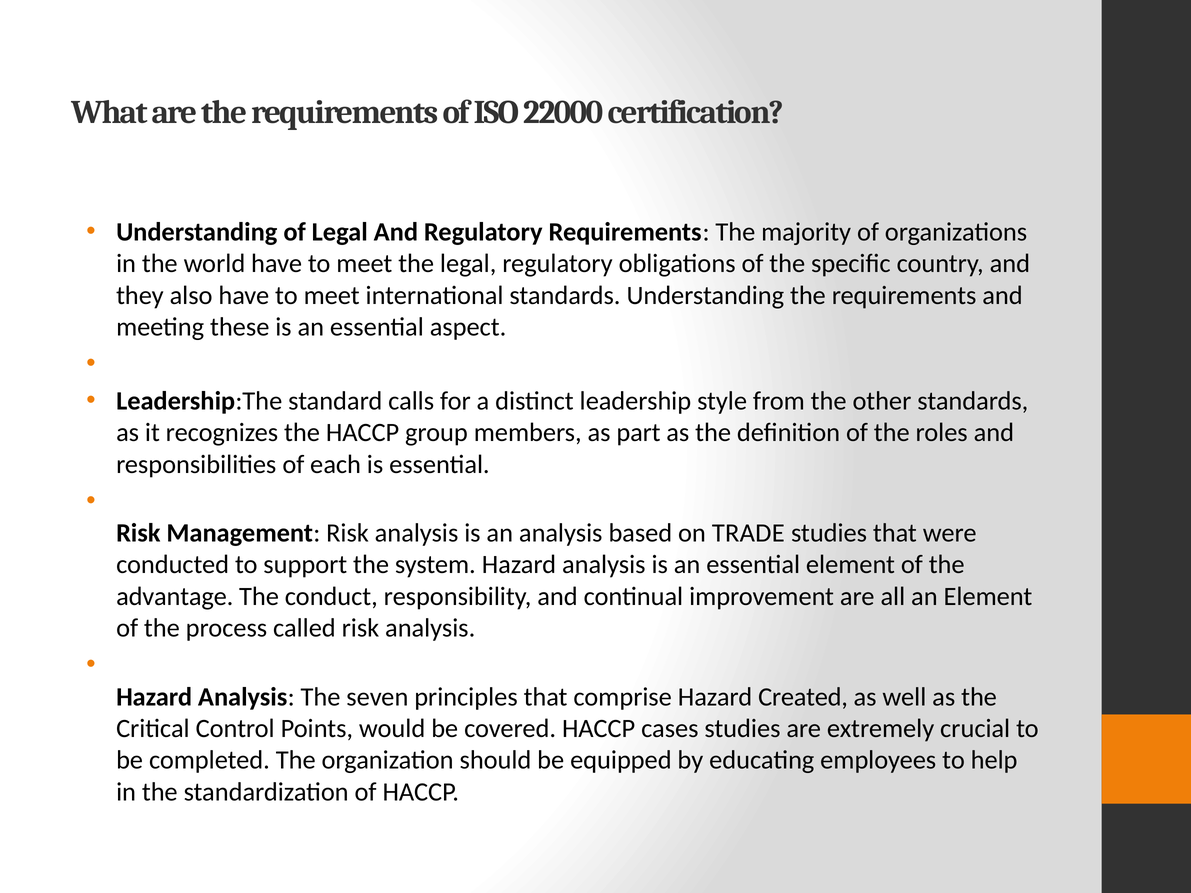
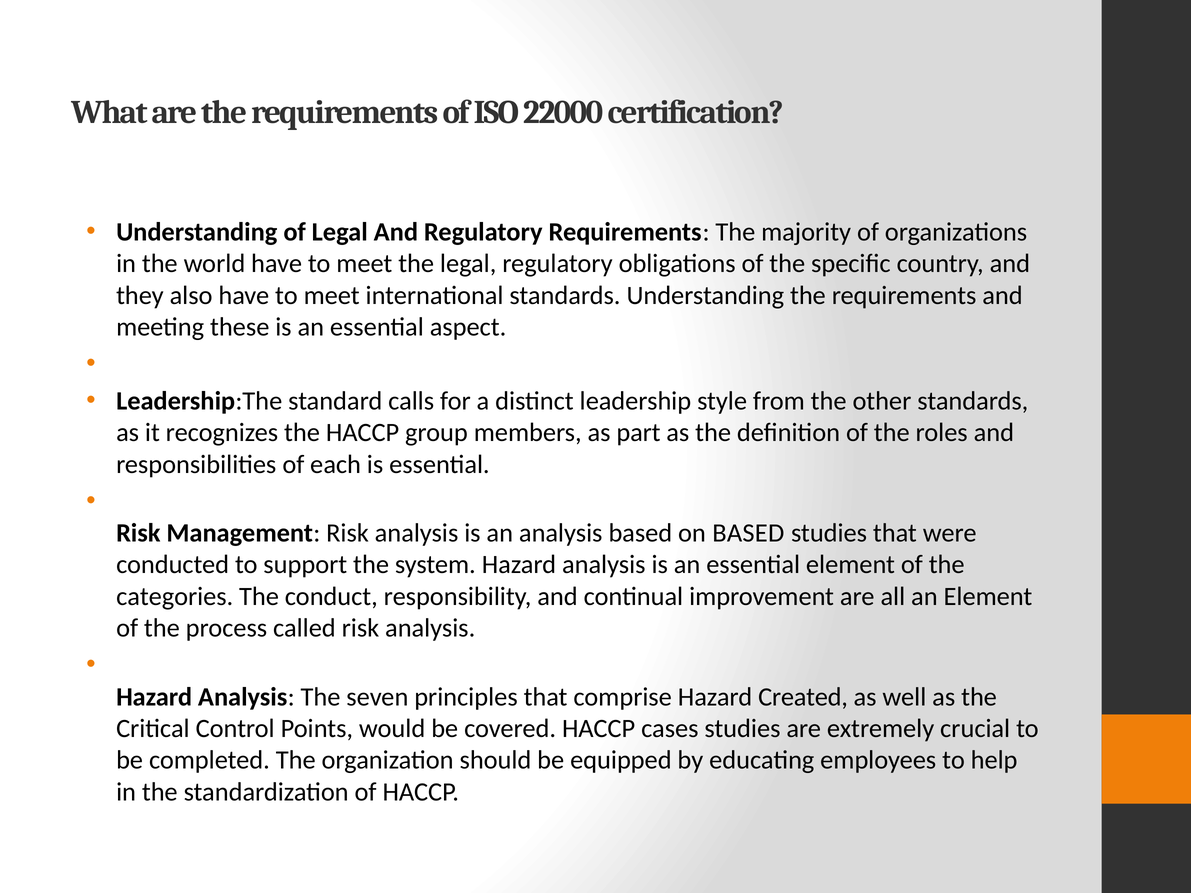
on TRADE: TRADE -> BASED (748, 533)
advantage: advantage -> categories (175, 597)
